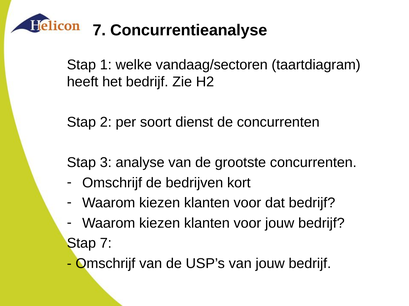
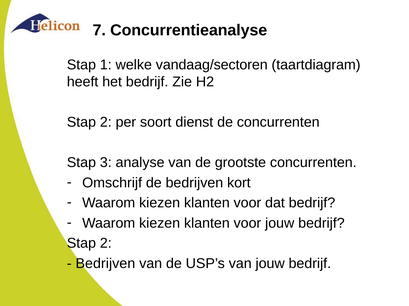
7: 7 -> 2 (106, 244)
Omschrijf: Omschrijf -> Bedrijven (105, 264)
